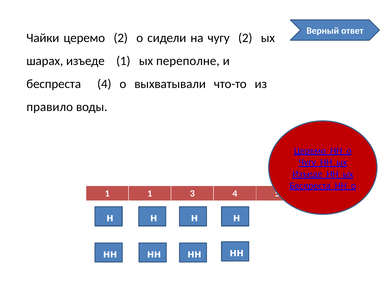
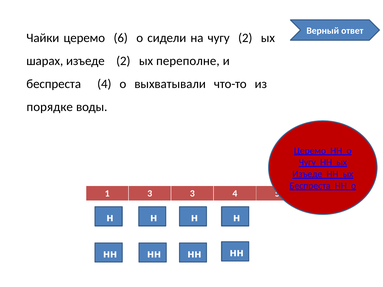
церемо 2: 2 -> 6 (121, 38)
изъеде 1: 1 -> 2 (123, 61)
правило: правило -> порядке (50, 107)
1 1: 1 -> 3 (150, 194)
